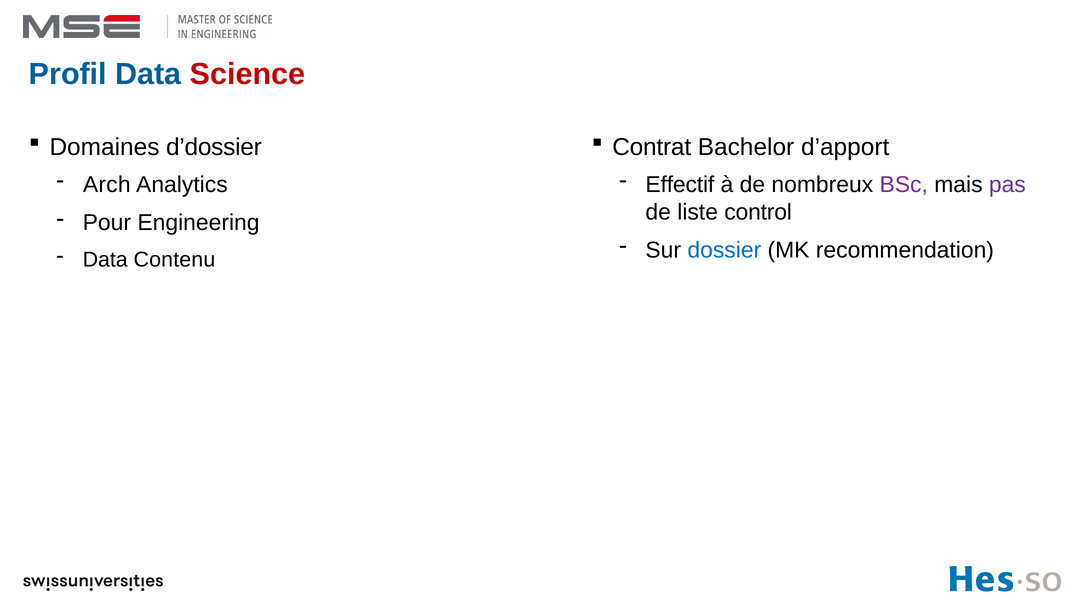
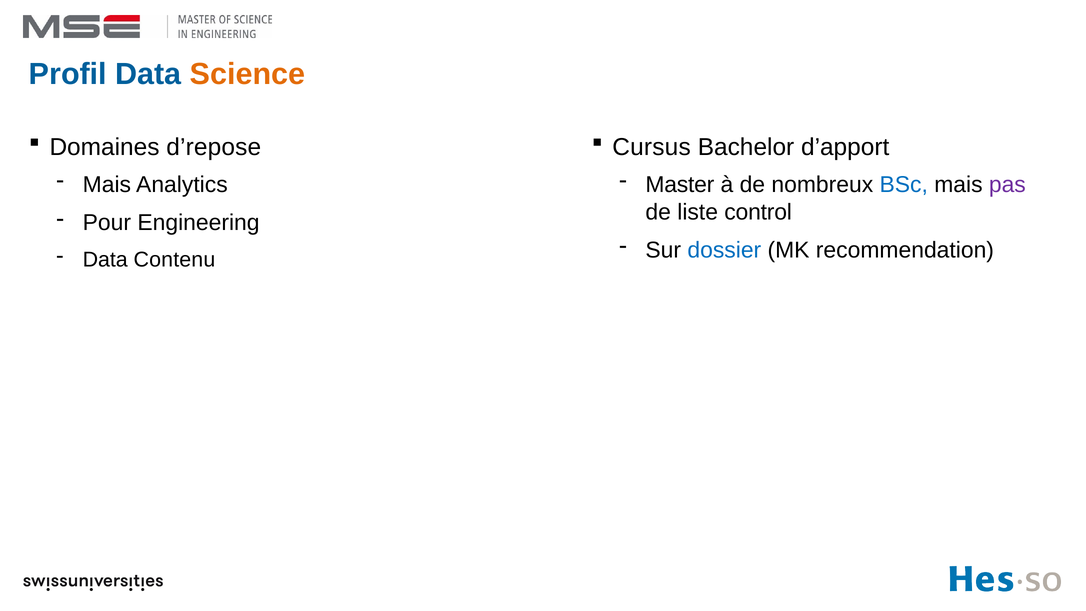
Science colour: red -> orange (247, 74)
d’dossier: d’dossier -> d’repose (214, 147)
Contrat: Contrat -> Cursus (652, 147)
Effectif: Effectif -> Master (680, 184)
BSc colour: purple -> blue (904, 184)
Arch: Arch -> Mais (107, 184)
